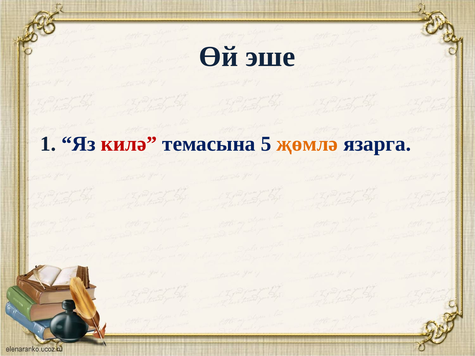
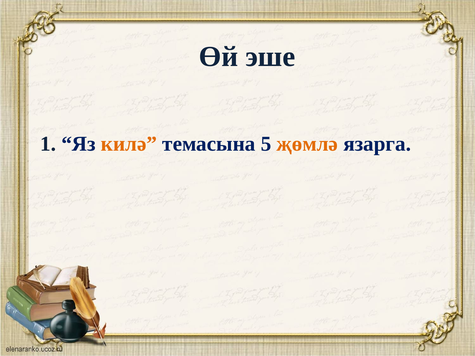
килә colour: red -> orange (129, 144)
